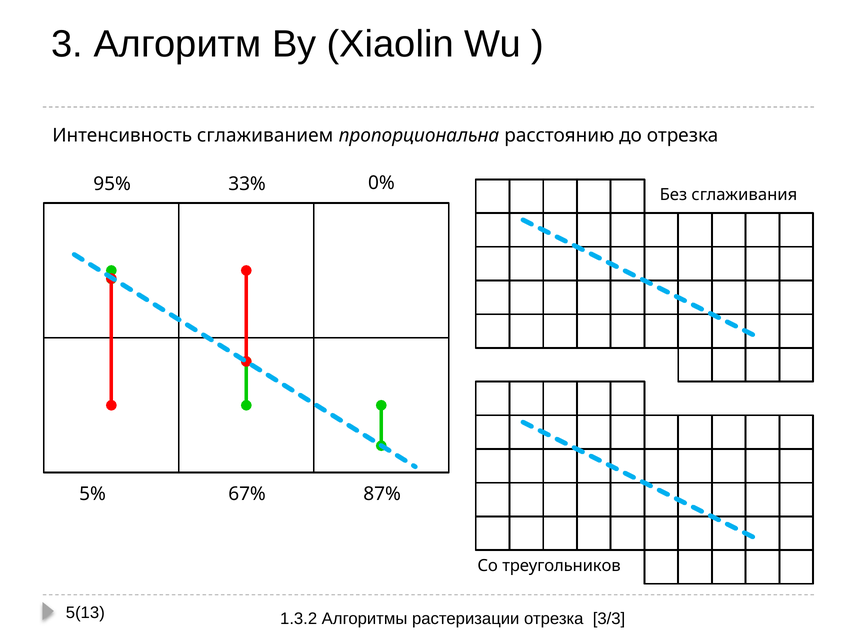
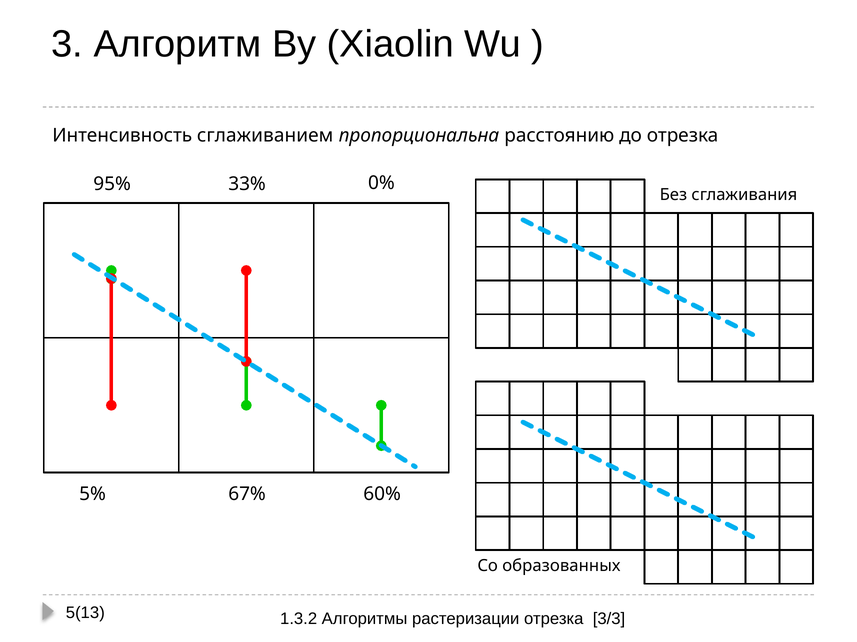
87%: 87% -> 60% (382, 494)
треугольников: треугольников -> образованных (561, 566)
